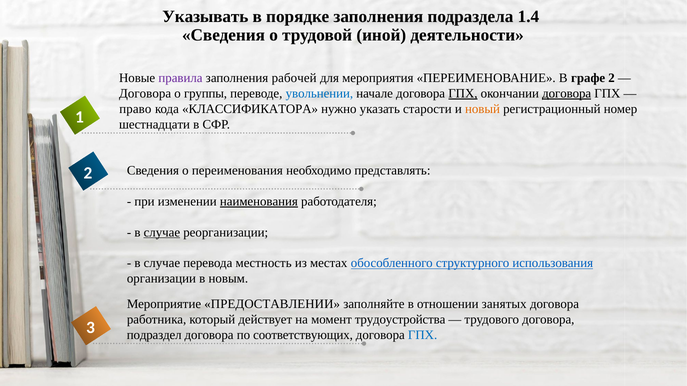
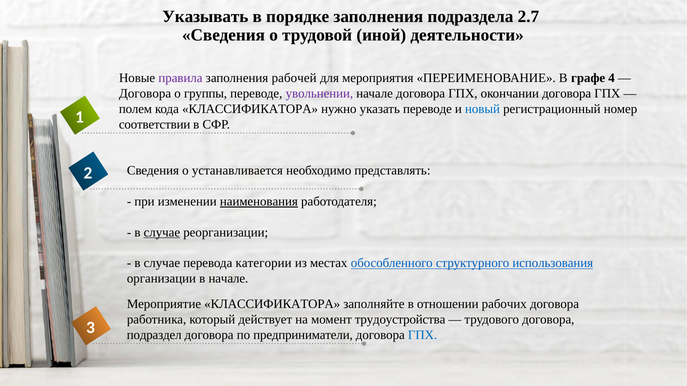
1.4: 1.4 -> 2.7 (528, 17)
графе 2: 2 -> 4 (612, 78)
увольнении colour: blue -> purple (319, 94)
ГПХ underline: present -> none (463, 94)
договора underline: present -> none (567, 94)
право: право -> полем (135, 109)
указать старости: старости -> переводе (427, 109)
новый colour: orange -> blue (482, 109)
шестнадцати: шестнадцати -> соответствии (155, 124)
переименования: переименования -> устанавливается (237, 171)
местность: местность -> категории (264, 263)
в новым: новым -> начале (228, 279)
Мероприятие ПРЕДОСТАВЛЕНИИ: ПРЕДОСТАВЛЕНИИ -> КЛАССИФИКАТОРА (272, 305)
занятых: занятых -> рабочих (504, 305)
соответствующих: соответствующих -> предприниматели (303, 335)
